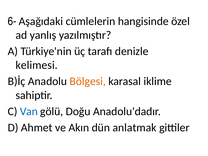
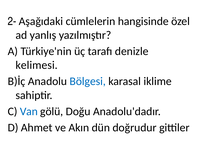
6-: 6- -> 2- (12, 21)
Bölgesi colour: orange -> blue (88, 81)
anlatmak: anlatmak -> doğrudur (135, 128)
